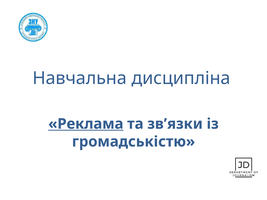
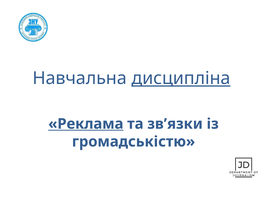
дисципліна underline: none -> present (181, 78)
